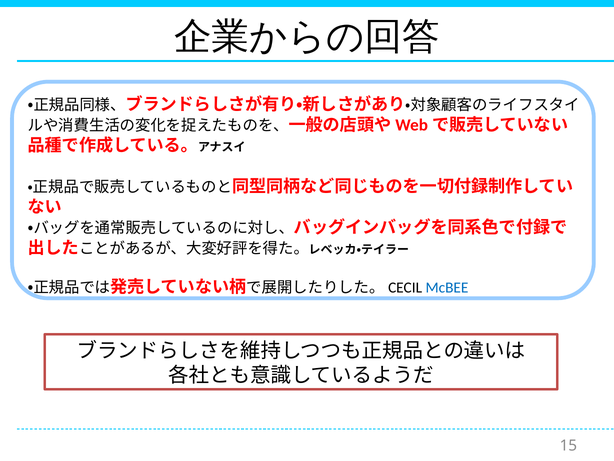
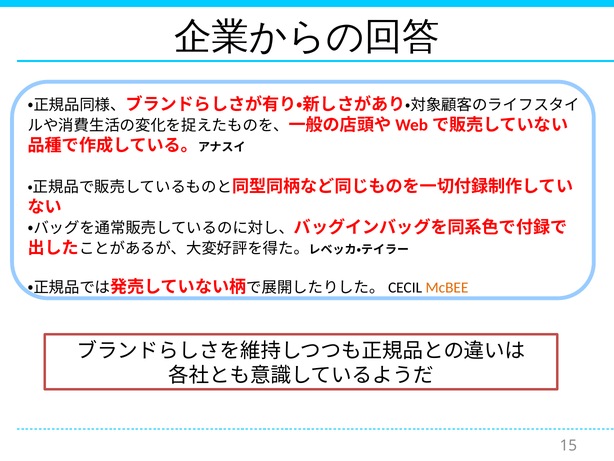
McBEE colour: blue -> orange (447, 287)
